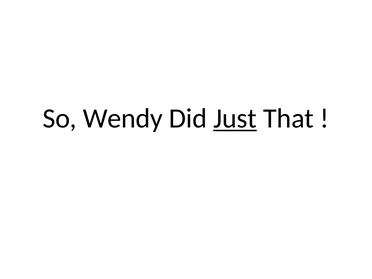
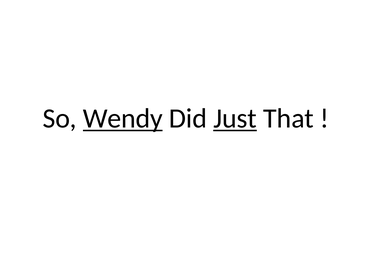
Wendy underline: none -> present (123, 119)
